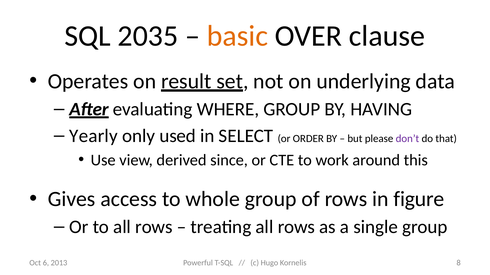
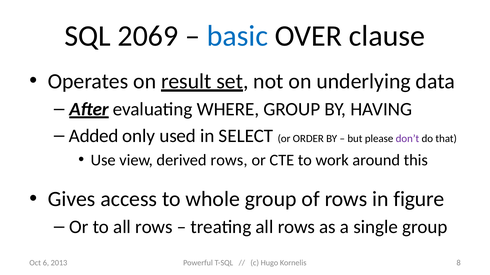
2035: 2035 -> 2069 (148, 36)
basic colour: orange -> blue (237, 36)
Yearly: Yearly -> Added (94, 136)
derived since: since -> rows (229, 160)
